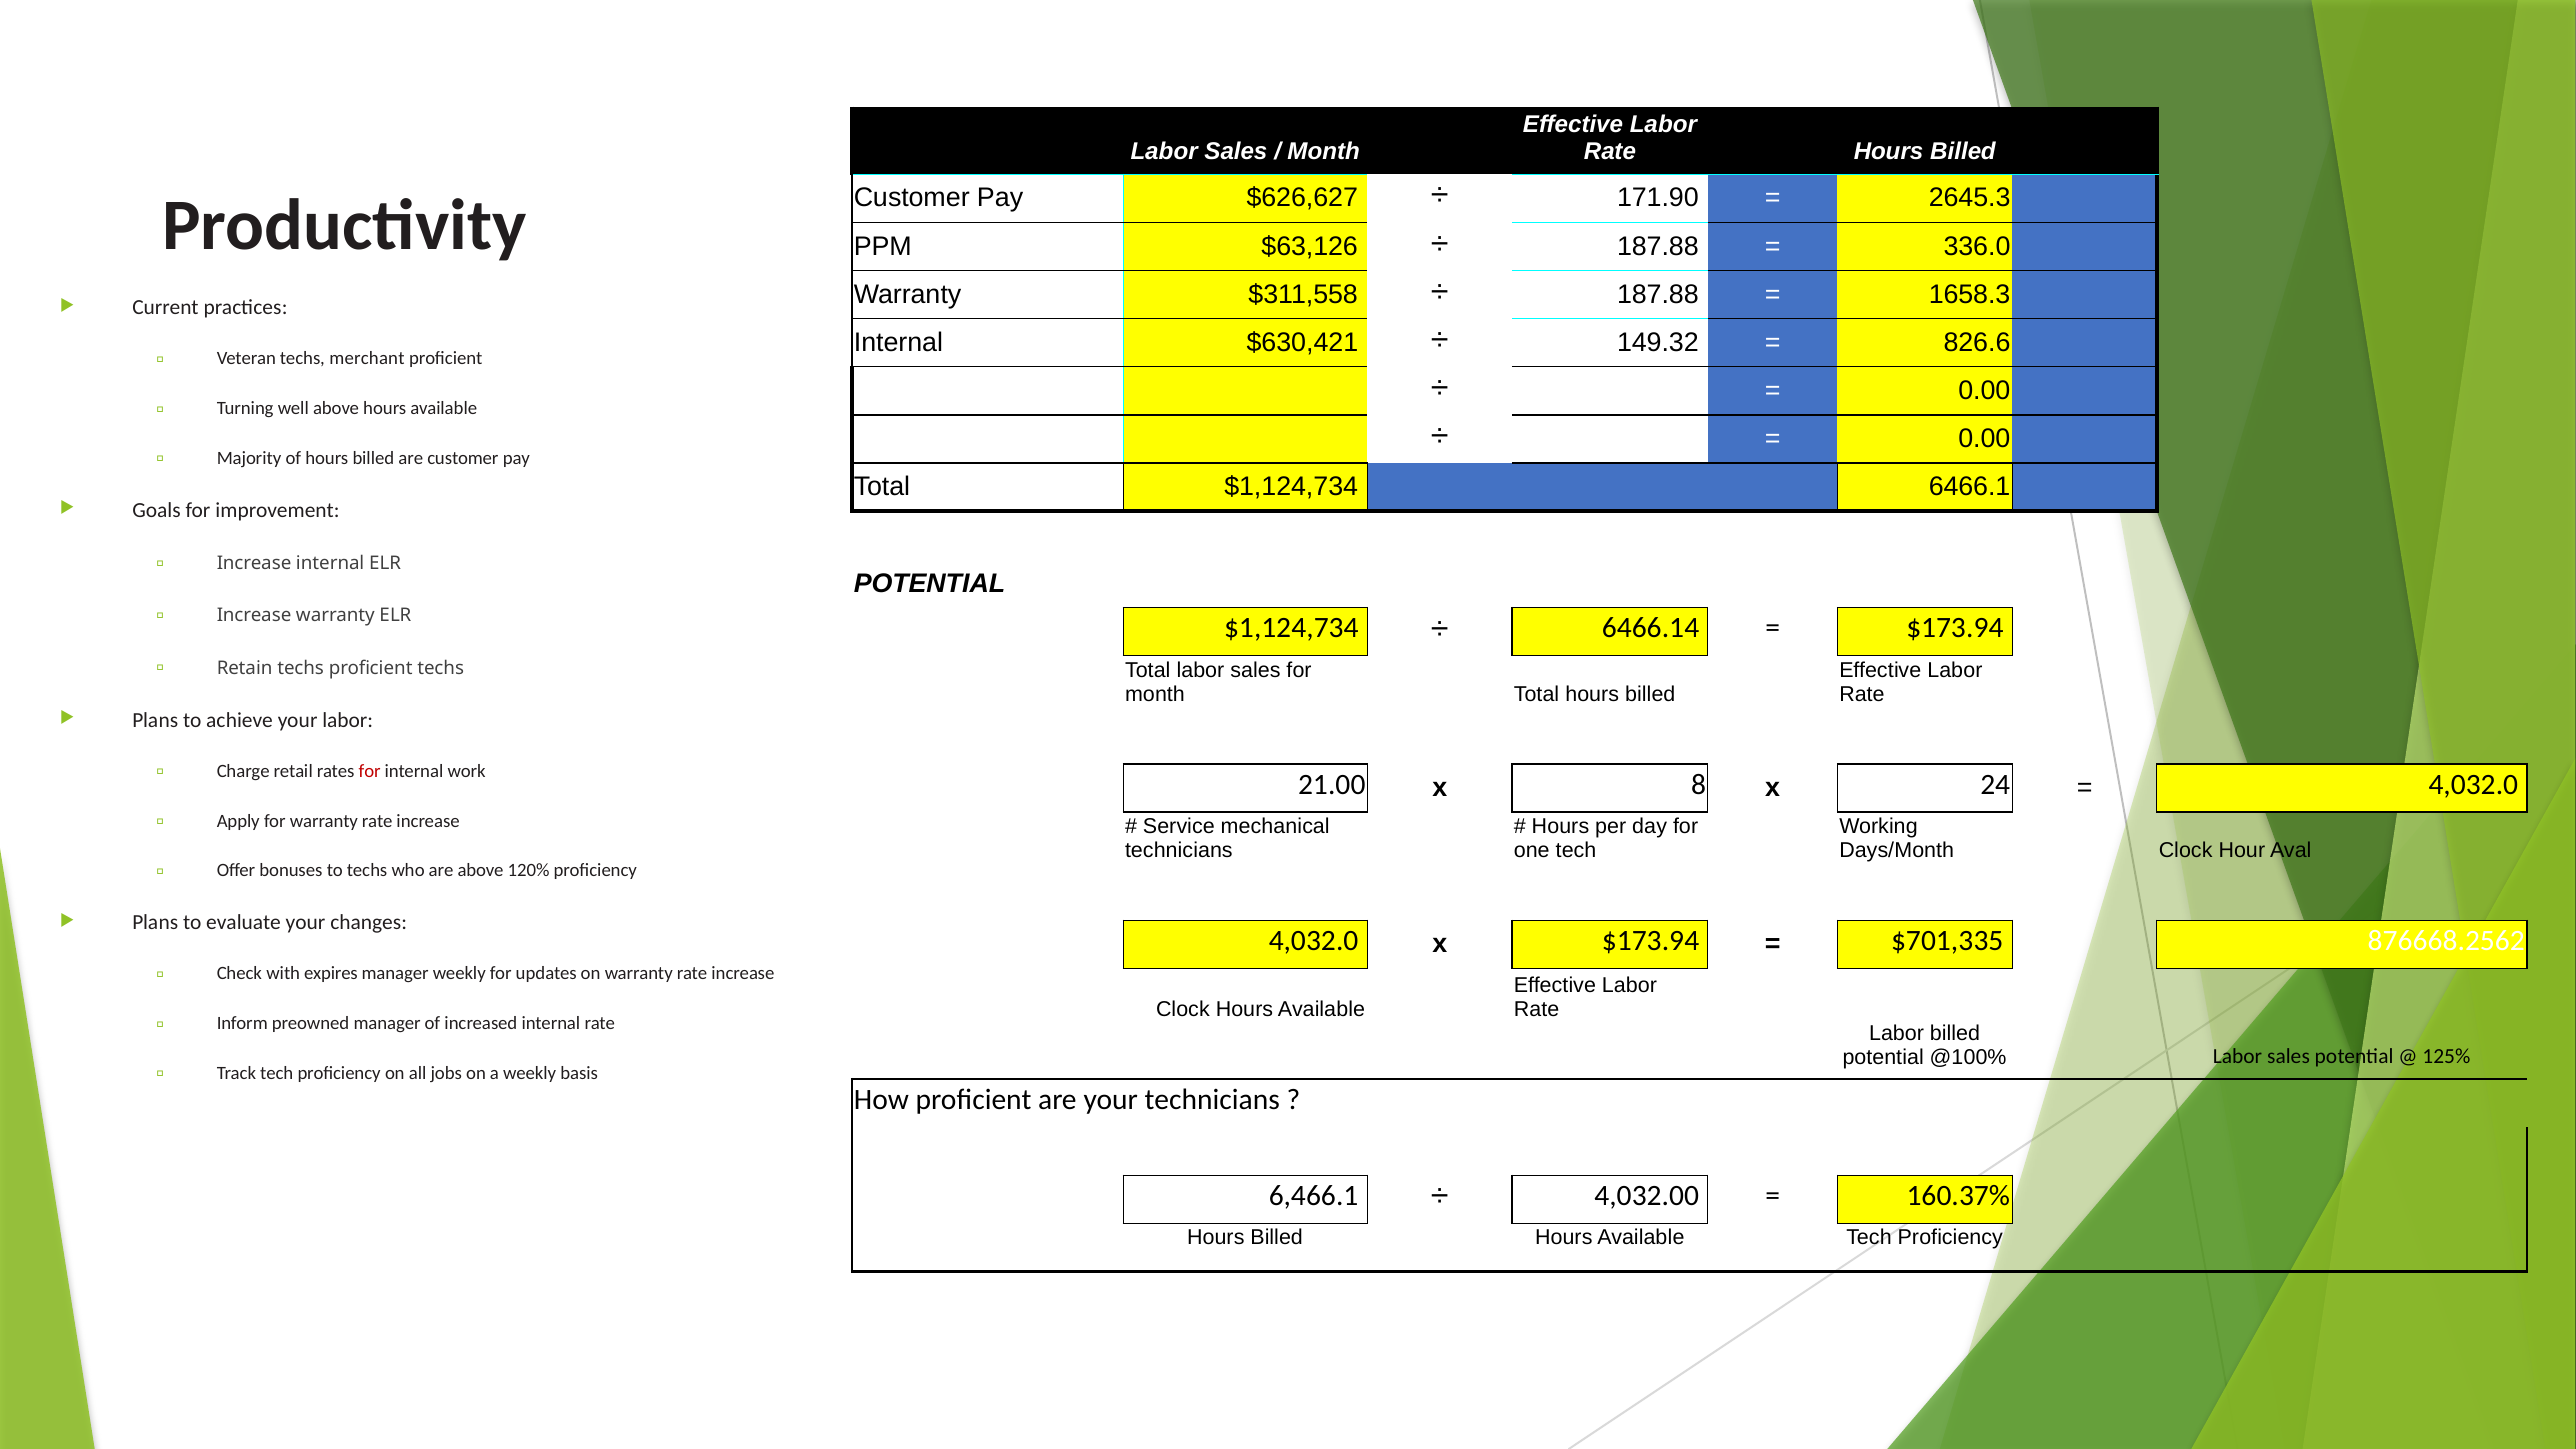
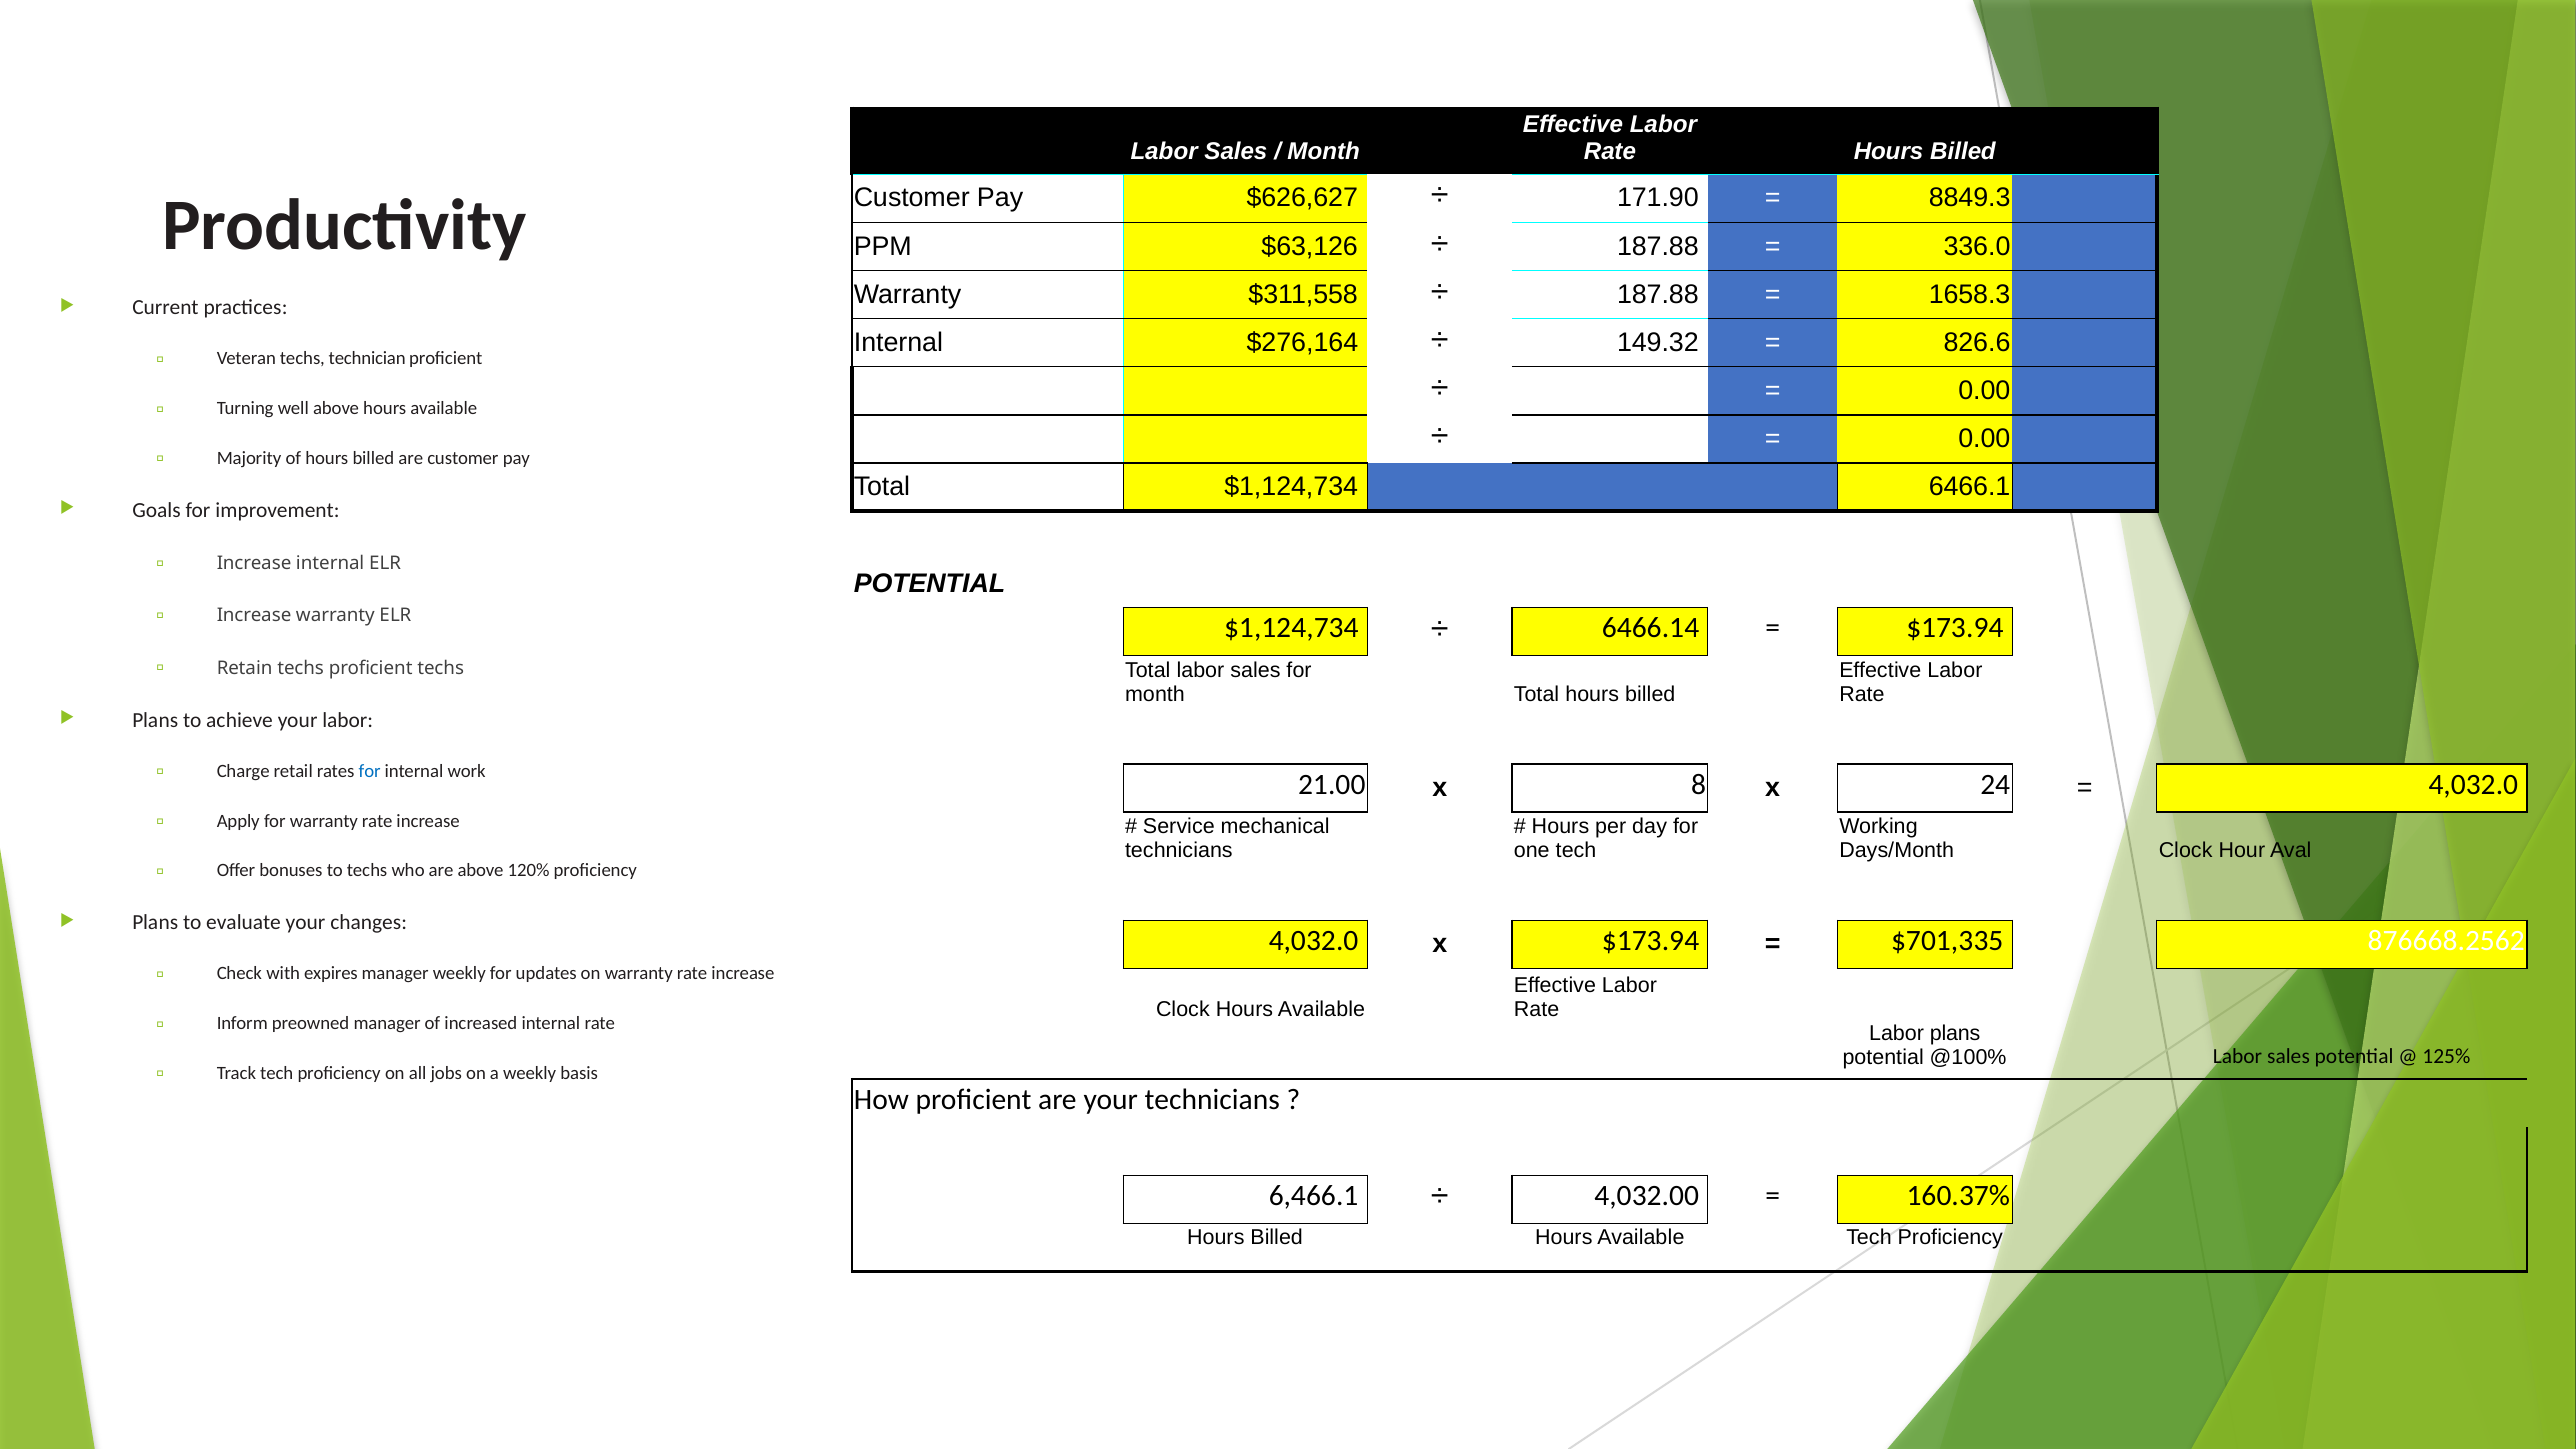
2645.3: 2645.3 -> 8849.3 (1970, 198)
$630,421: $630,421 -> $276,164 (1302, 342)
merchant: merchant -> technician (367, 359)
for colour: red -> blue (370, 771)
Labor billed: billed -> plans (1955, 1033)
